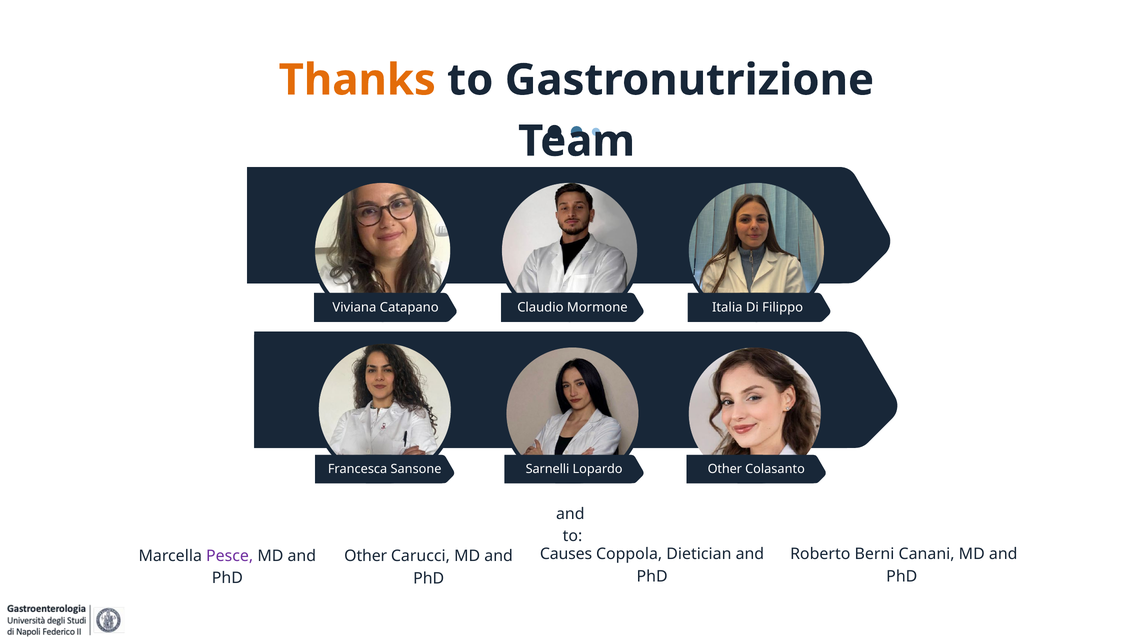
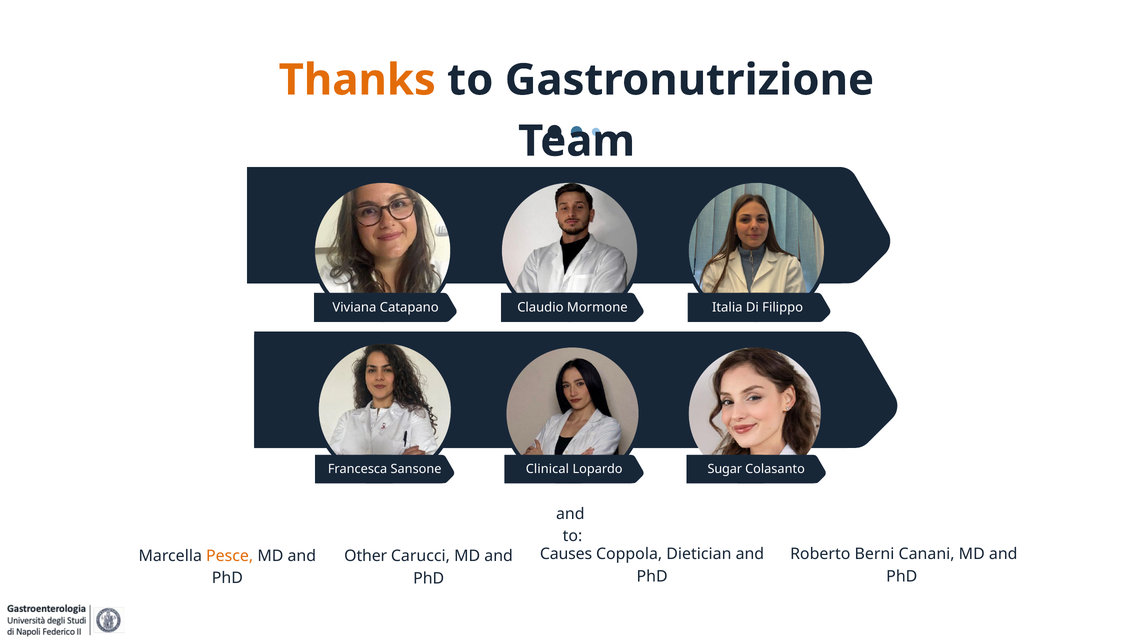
Sarnelli: Sarnelli -> Clinical (547, 469)
Lopardo Other: Other -> Sugar (725, 469)
Pesce colour: purple -> orange (230, 556)
